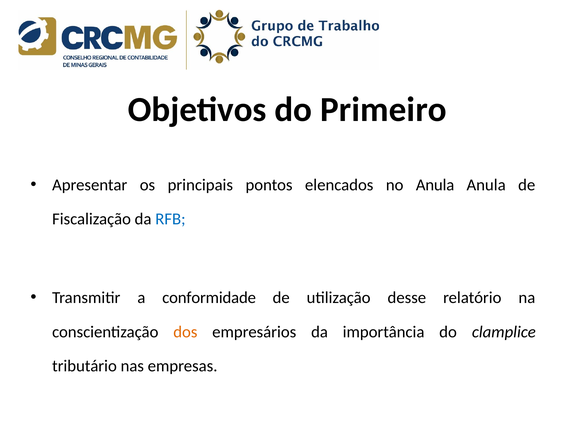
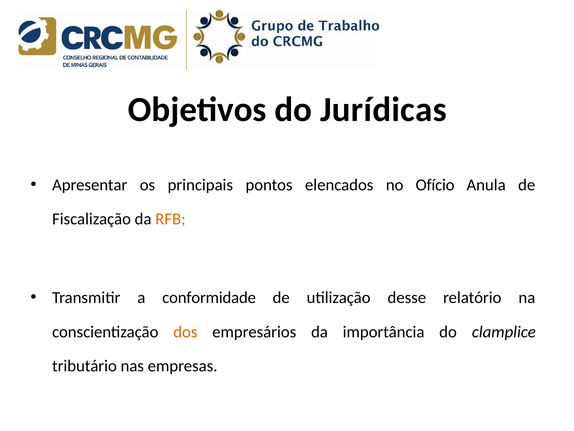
Primeiro: Primeiro -> Jurídicas (383, 110)
no Anula: Anula -> Ofício (435, 185)
RFB colour: blue -> orange (170, 219)
